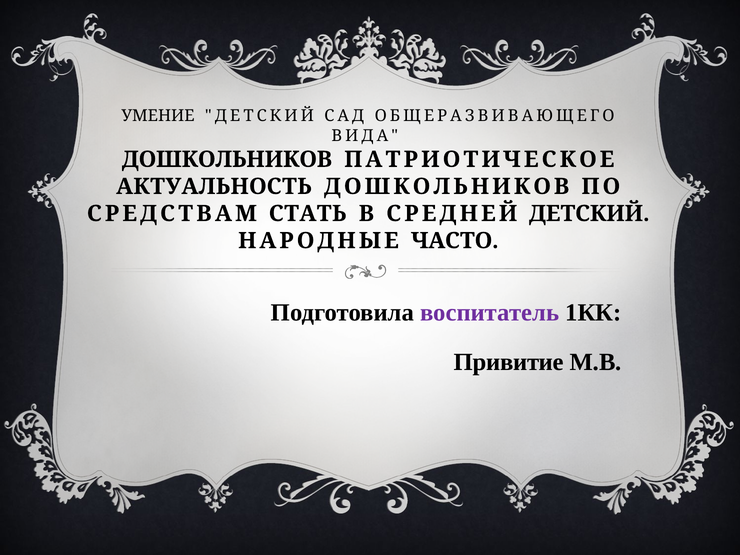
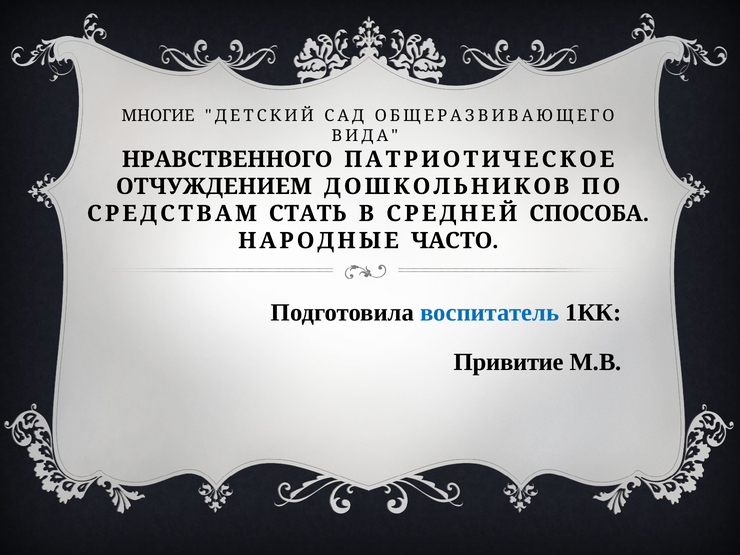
УМЕНИЕ: УМЕНИЕ -> МНОГИЕ (158, 116)
ДОШКОЛЬНИКОВ: ДОШКОЛЬНИКОВ -> НРАВСТВЕННОГО (227, 159)
АКТУАЛЬНОСТЬ: АКТУАЛЬНОСТЬ -> ОТЧУЖДЕНИЕМ (214, 187)
СРЕДНЕЙ ДЕТСКИЙ: ДЕТСКИЙ -> СПОСОБА (589, 214)
воспитатель colour: purple -> blue (490, 313)
